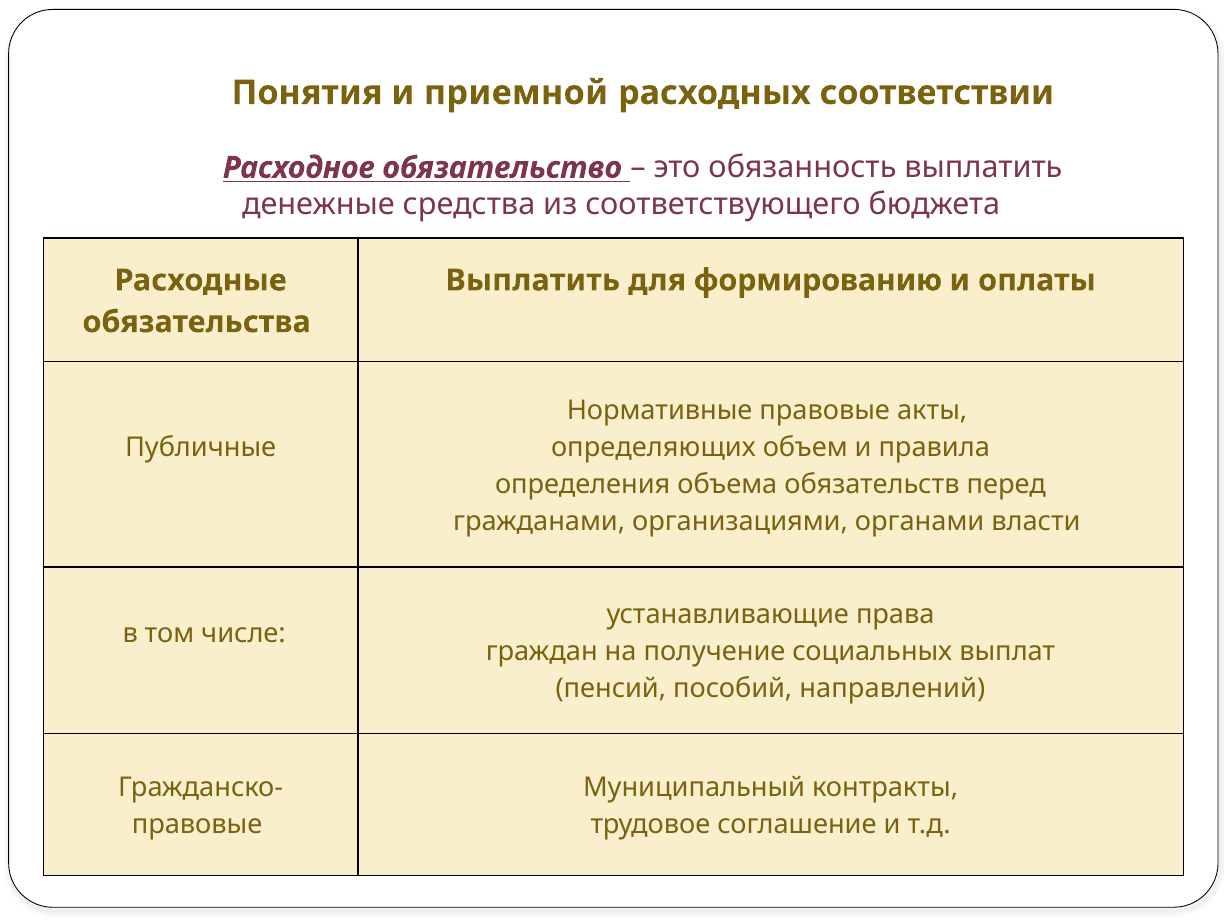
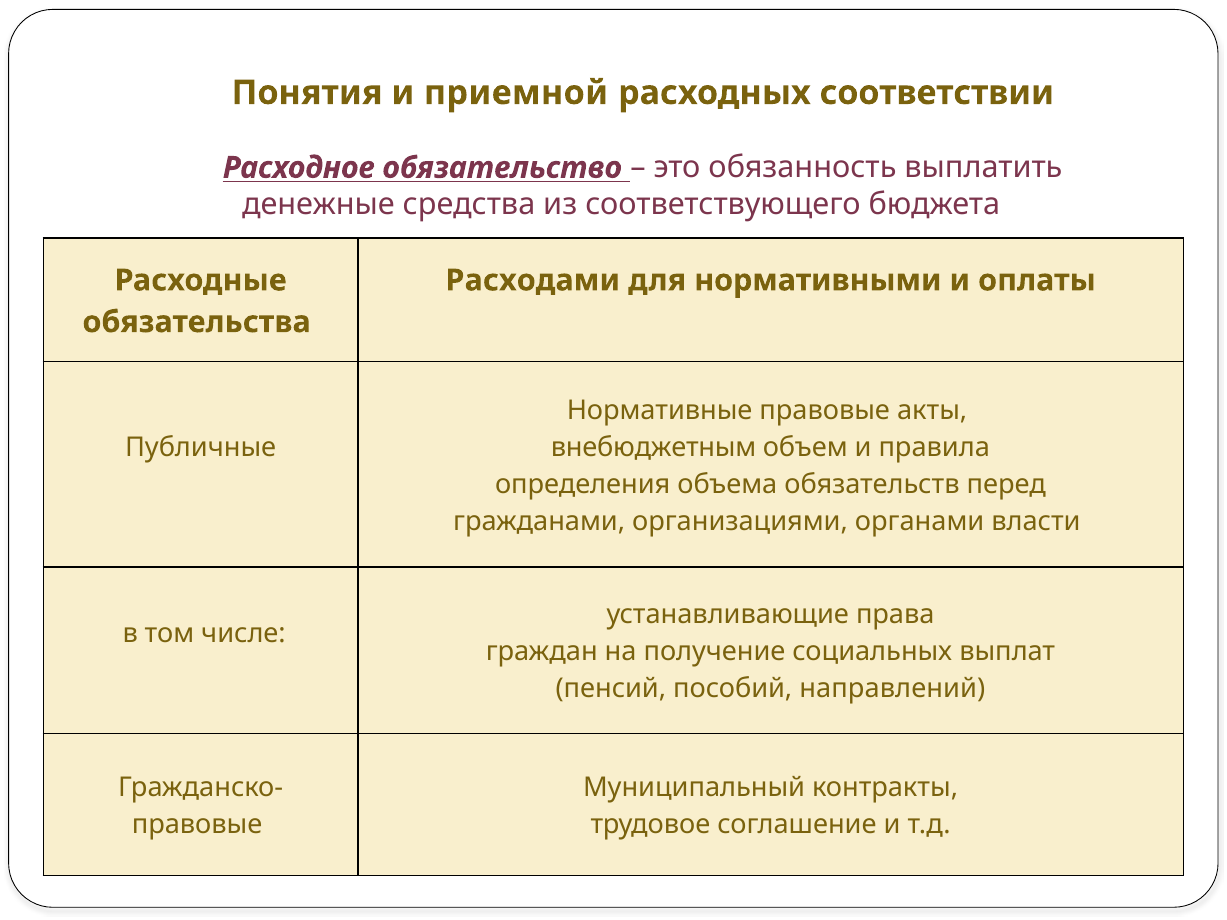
Выплатить: Выплатить -> Расходами (533, 280)
формированию: формированию -> нормативными (818, 280)
определяющих: определяющих -> внебюджетным (654, 447)
